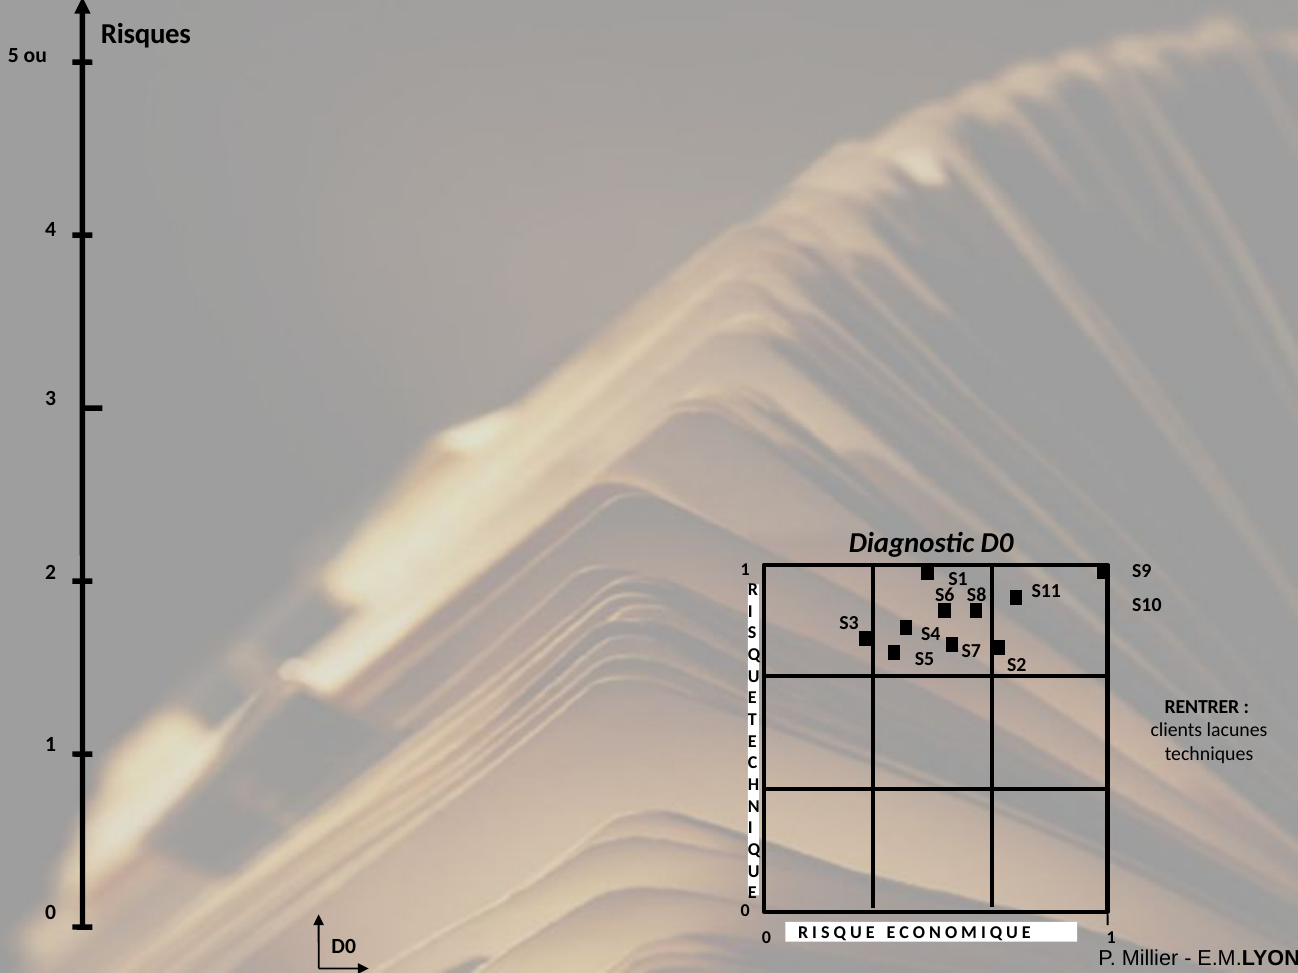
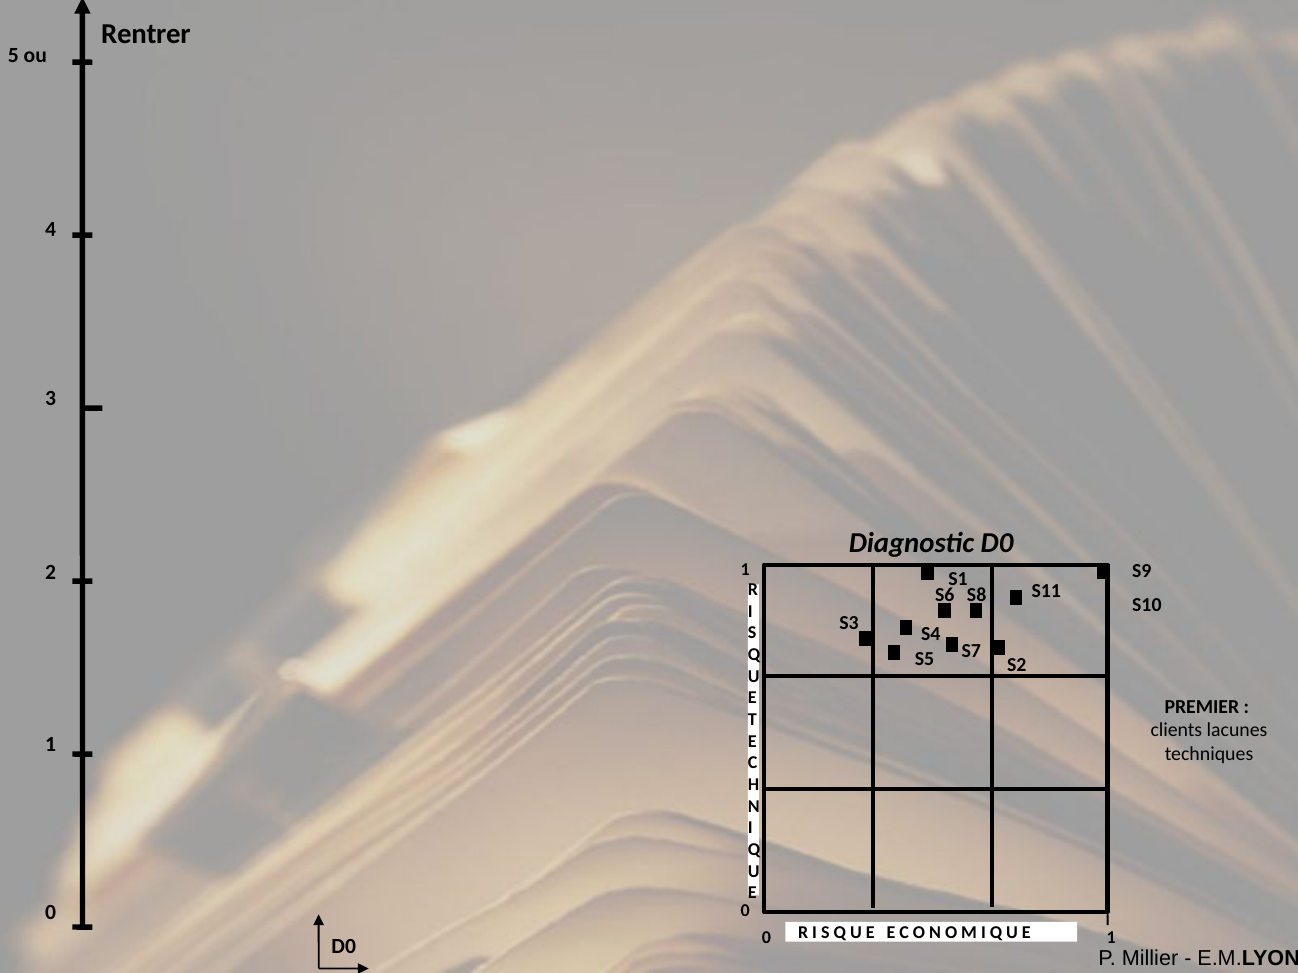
Risques: Risques -> Rentrer (146, 34)
RENTRER: RENTRER -> PREMIER (1202, 707)
